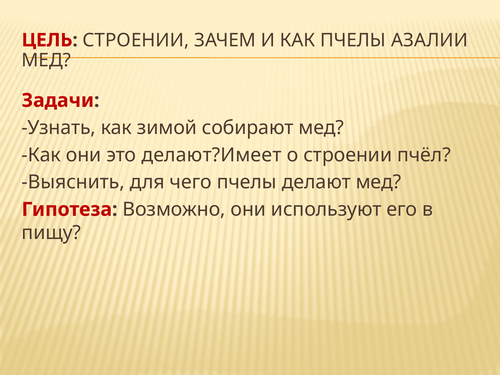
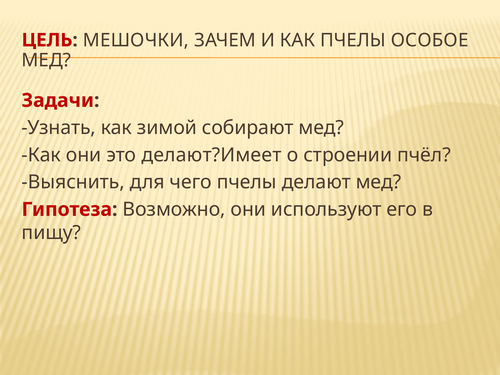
ЦЕЛЬ СТРОЕНИИ: СТРОЕНИИ -> МЕШОЧКИ (136, 40)
АЗАЛИИ: АЗАЛИИ -> ОСОБОЕ (430, 40)
